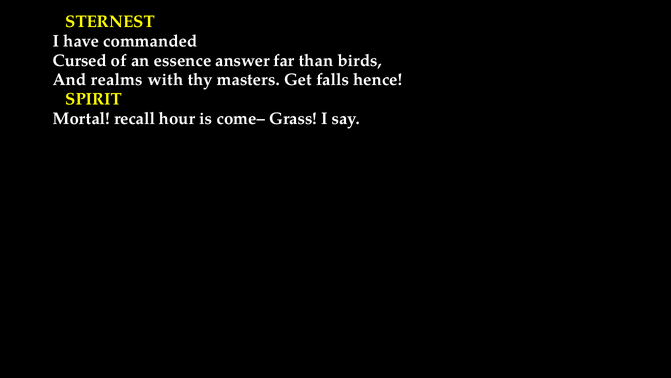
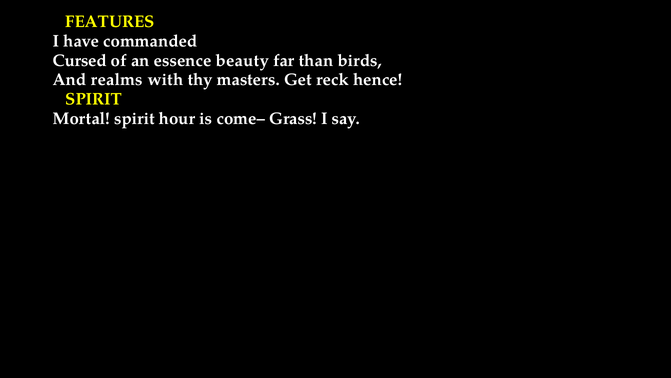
STERNEST: STERNEST -> FEATURES (110, 22)
answer: answer -> beauty (242, 60)
falls: falls -> reck (333, 80)
Mortal recall: recall -> spirit (135, 118)
